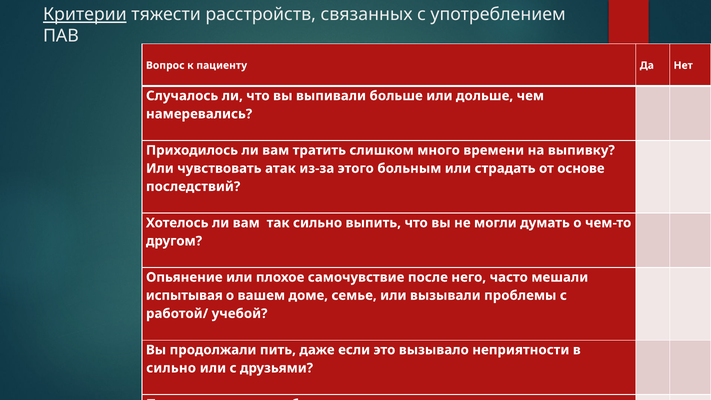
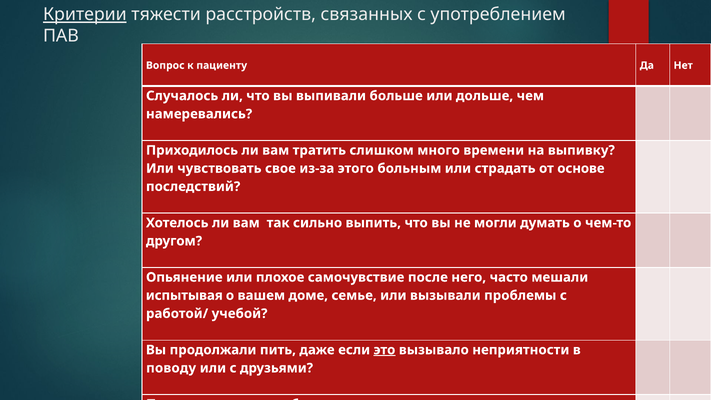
атак: атак -> свое (280, 168)
это underline: none -> present (384, 350)
сильно: сильно -> поводу (171, 368)
